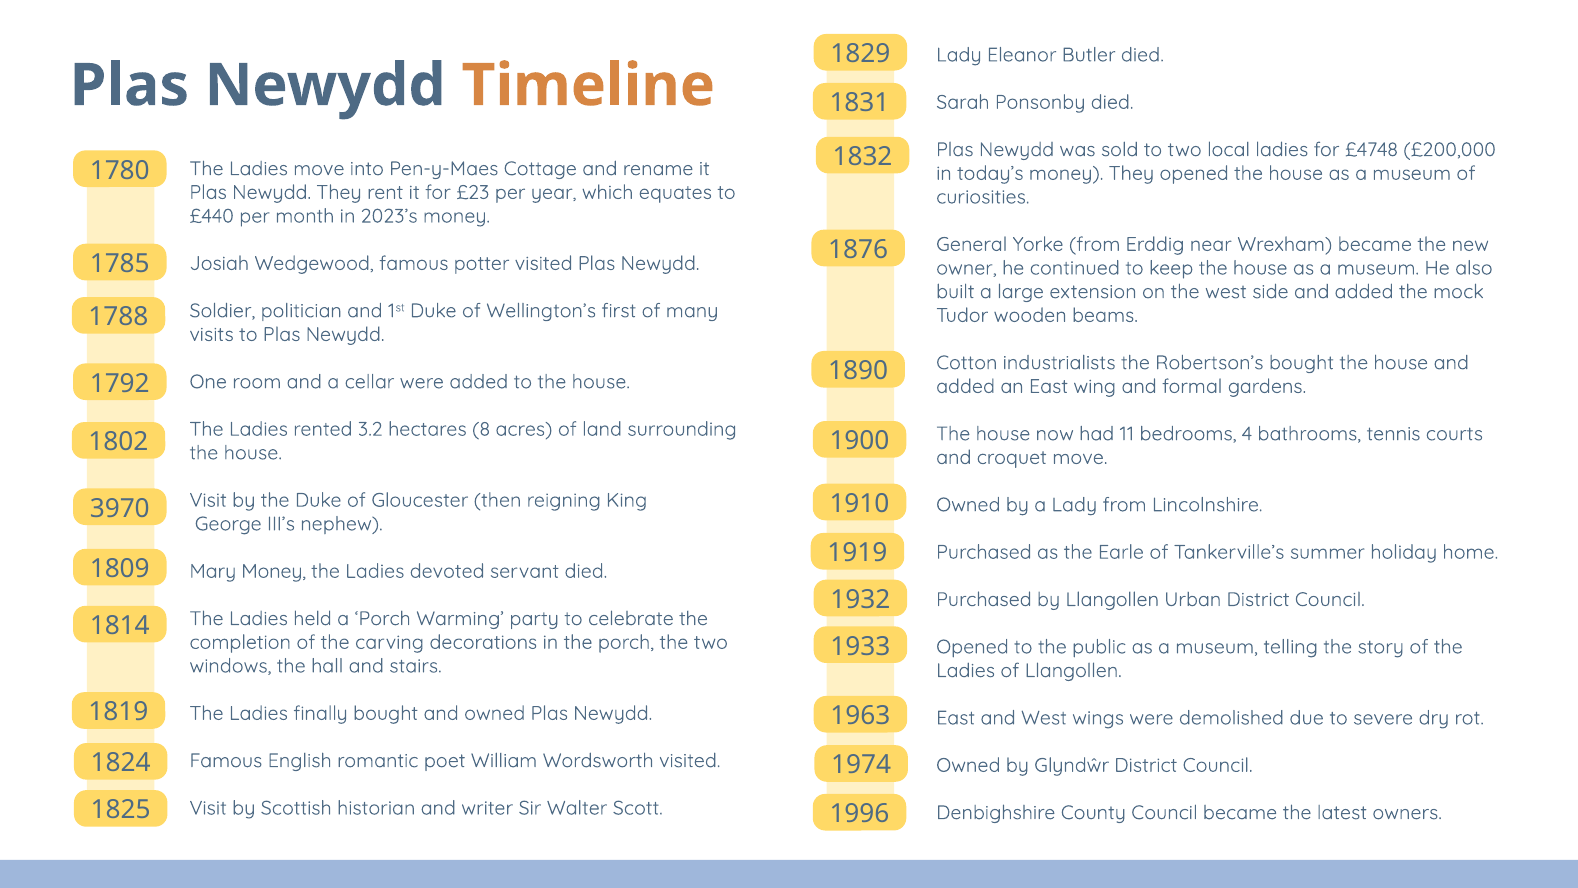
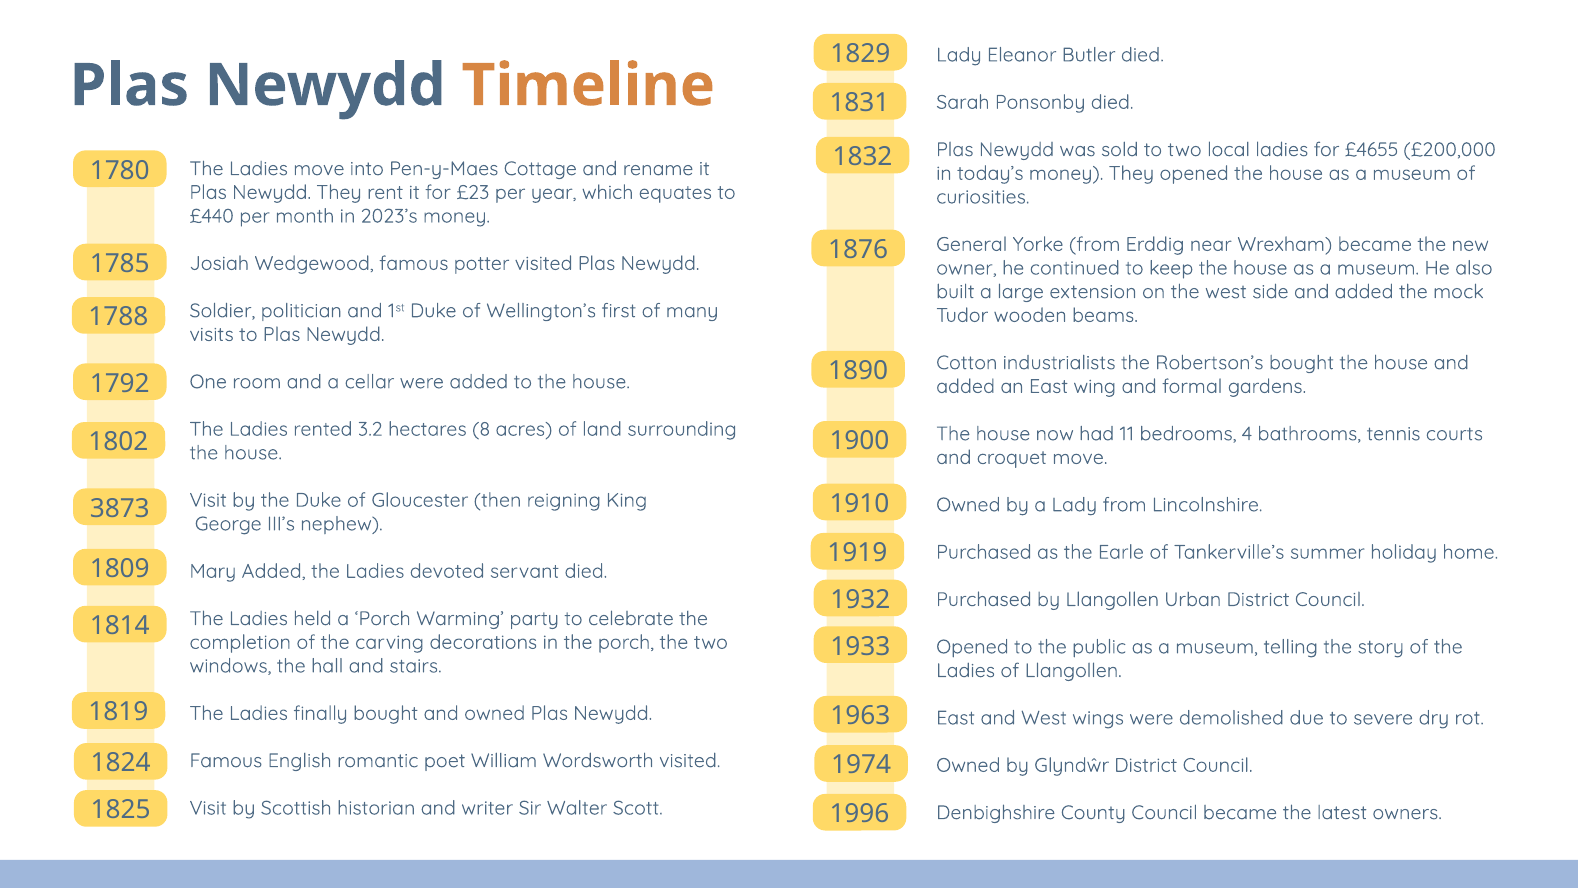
£4748: £4748 -> £4655 (1371, 150)
3970: 3970 -> 3873 (120, 508)
Mary Money: Money -> Added (274, 571)
